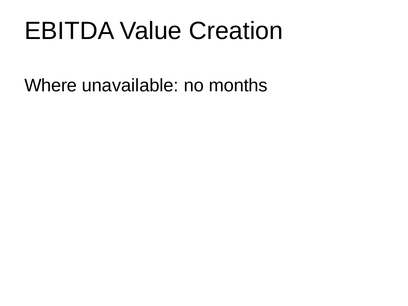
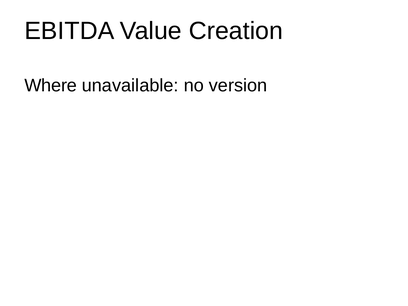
months: months -> version (238, 86)
